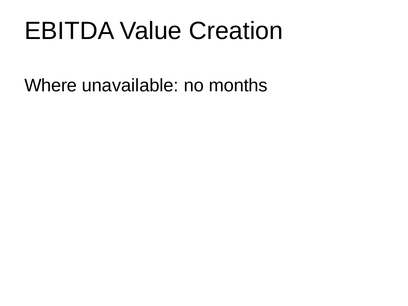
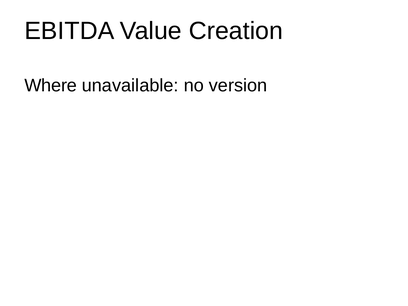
months: months -> version (238, 86)
